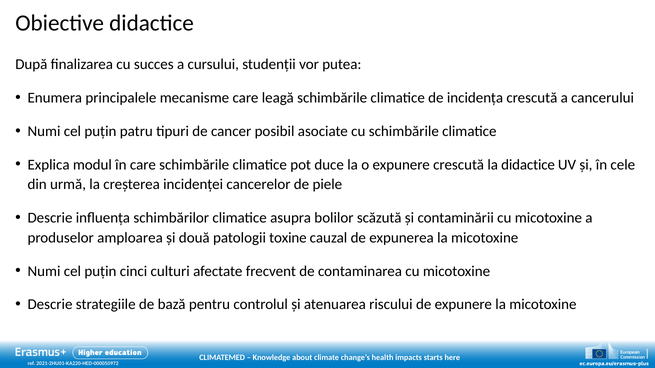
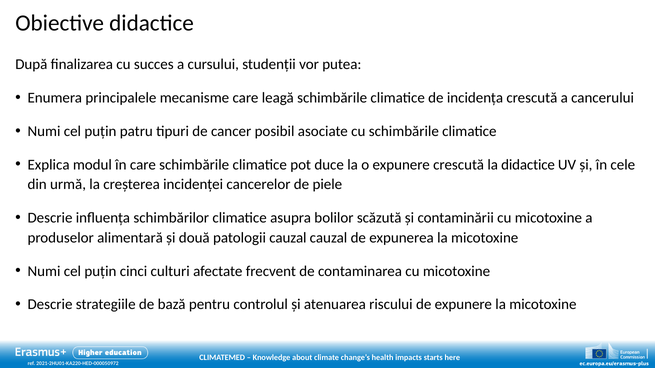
amploarea: amploarea -> alimentară (130, 238)
patologii toxine: toxine -> cauzal (288, 238)
